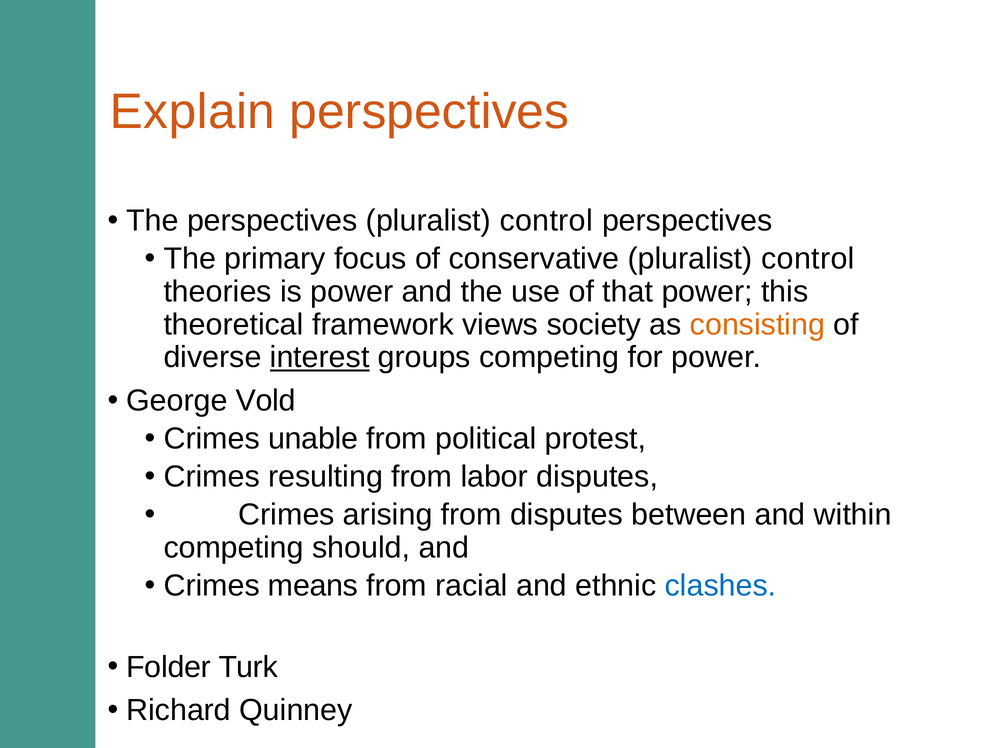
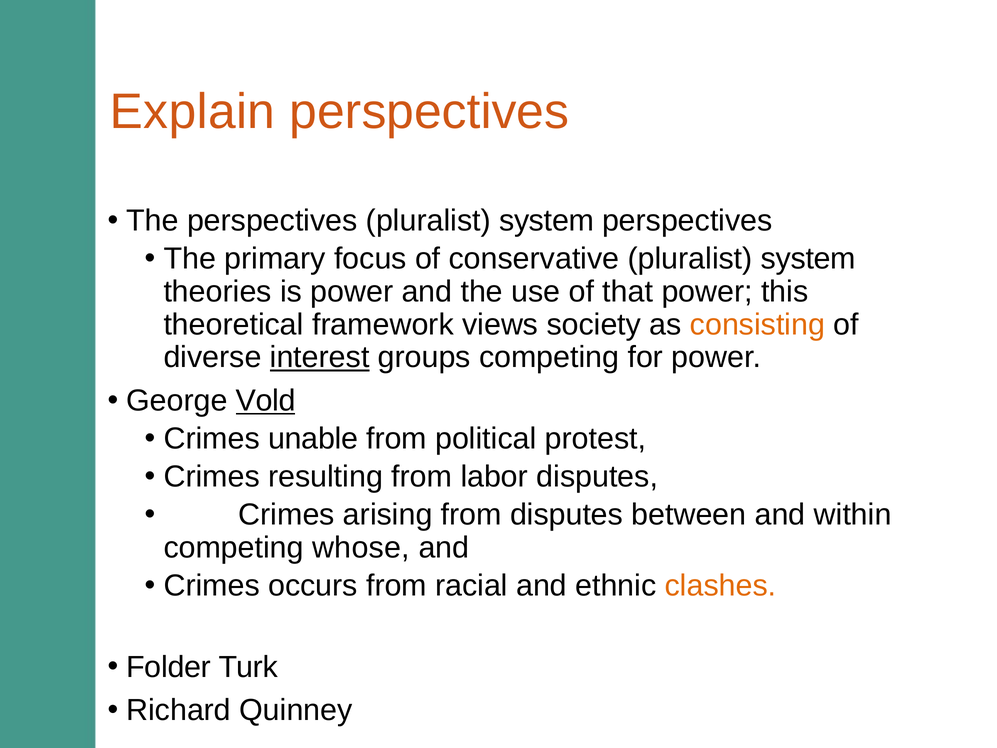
control: control -> system (547, 221)
conservative pluralist control: control -> system (808, 259)
Vold underline: none -> present (266, 400)
should: should -> whose (361, 547)
means: means -> occurs (313, 585)
clashes colour: blue -> orange (720, 585)
